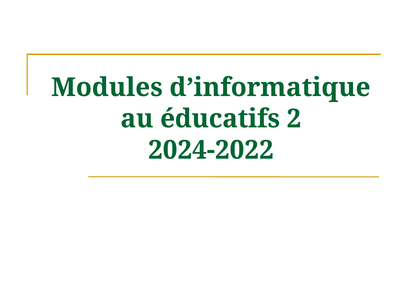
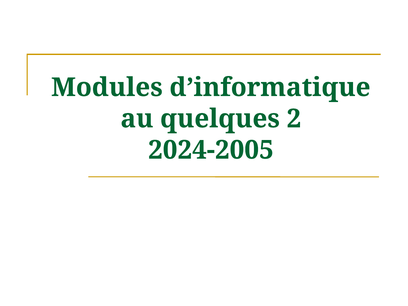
éducatifs: éducatifs -> quelques (220, 119)
2024-2022: 2024-2022 -> 2024-2005 (211, 150)
